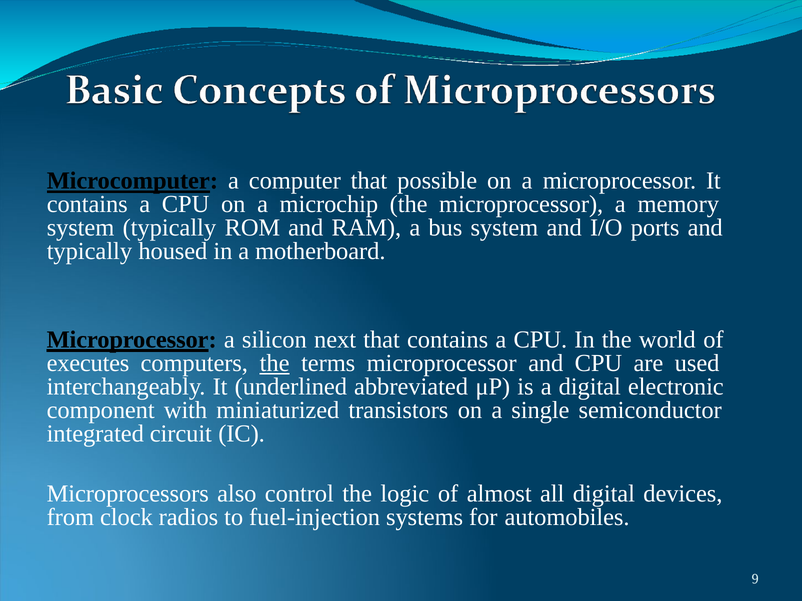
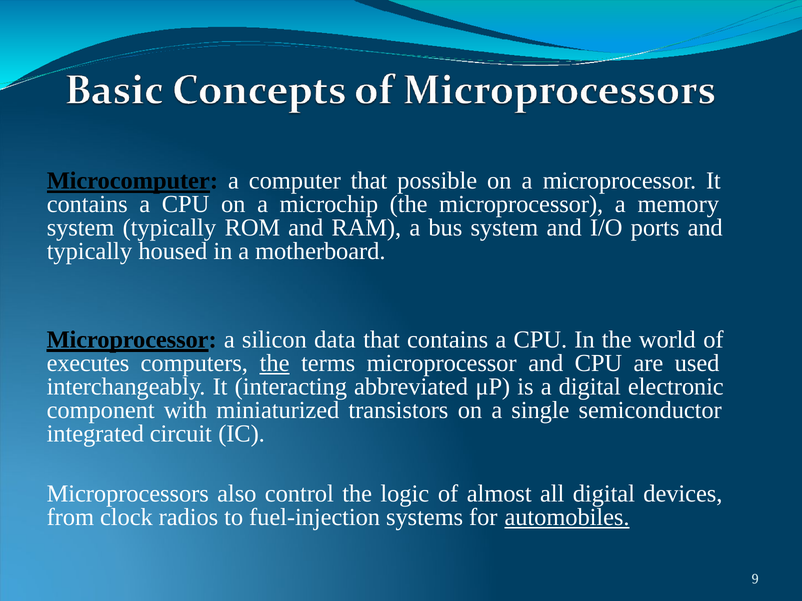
next: next -> data (335, 340)
underlined: underlined -> interacting (291, 387)
automobiles underline: none -> present (567, 518)
